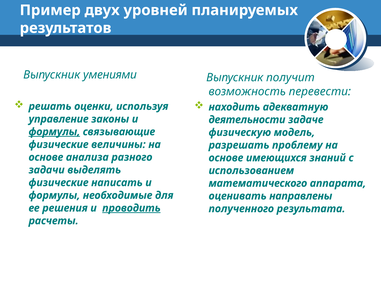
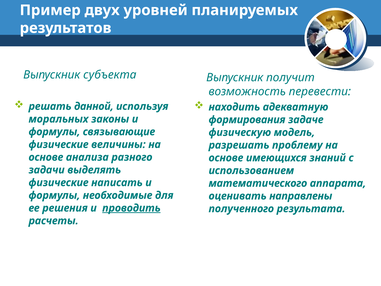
умениями: умениями -> субъекта (110, 75)
оценки: оценки -> данной (94, 106)
управление: управление -> моральных (58, 119)
деятельности: деятельности -> формирования (247, 120)
формулы underline: present -> none (54, 132)
